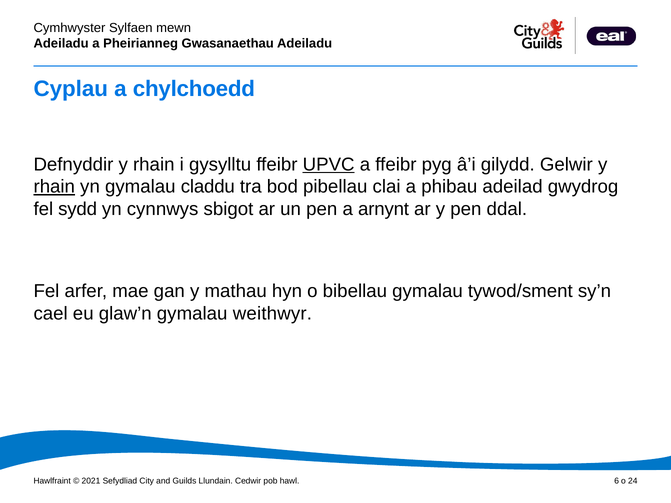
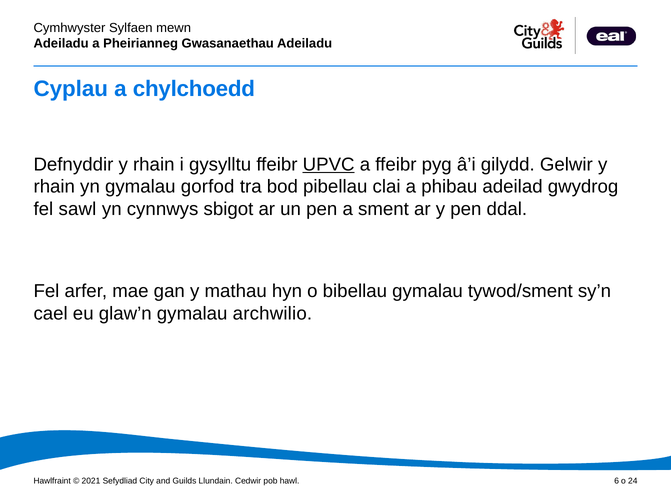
rhain underline: present -> none (54, 187)
claddu: claddu -> gorfod (208, 187)
sydd: sydd -> sawl (77, 209)
arnynt: arnynt -> sment (383, 209)
weithwyr: weithwyr -> archwilio (272, 314)
